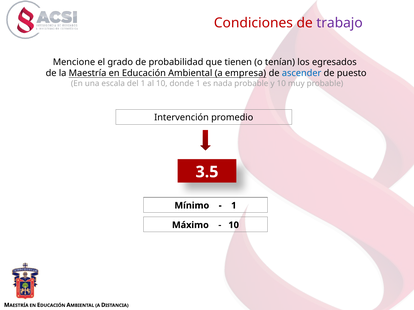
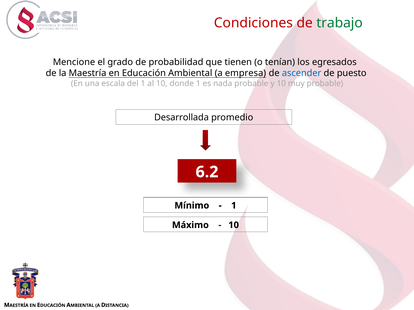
trabajo colour: purple -> green (340, 23)
Intervención: Intervención -> Desarrollada (182, 118)
3.5: 3.5 -> 6.2 (207, 172)
